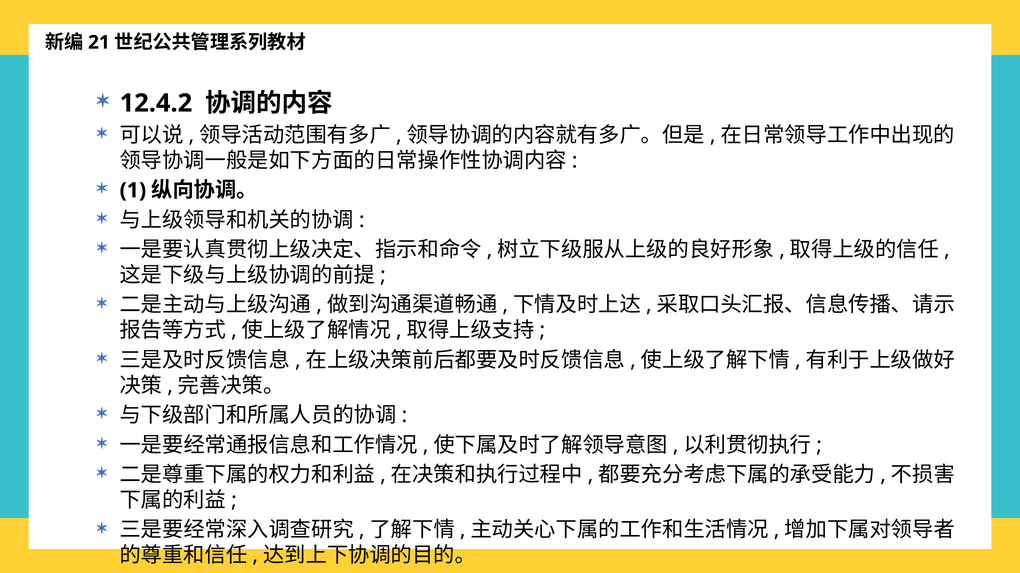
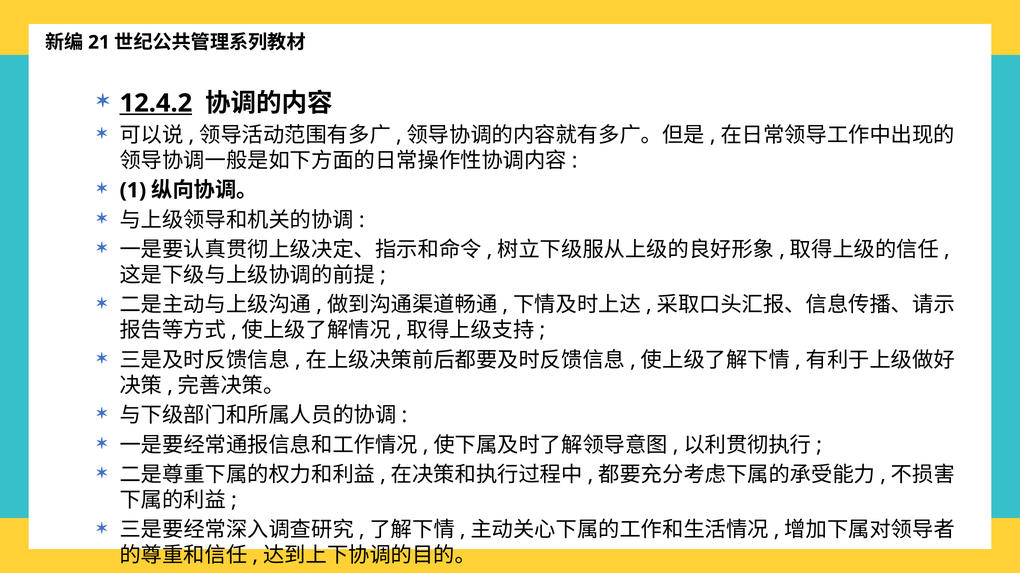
12.4.2 underline: none -> present (156, 103)
